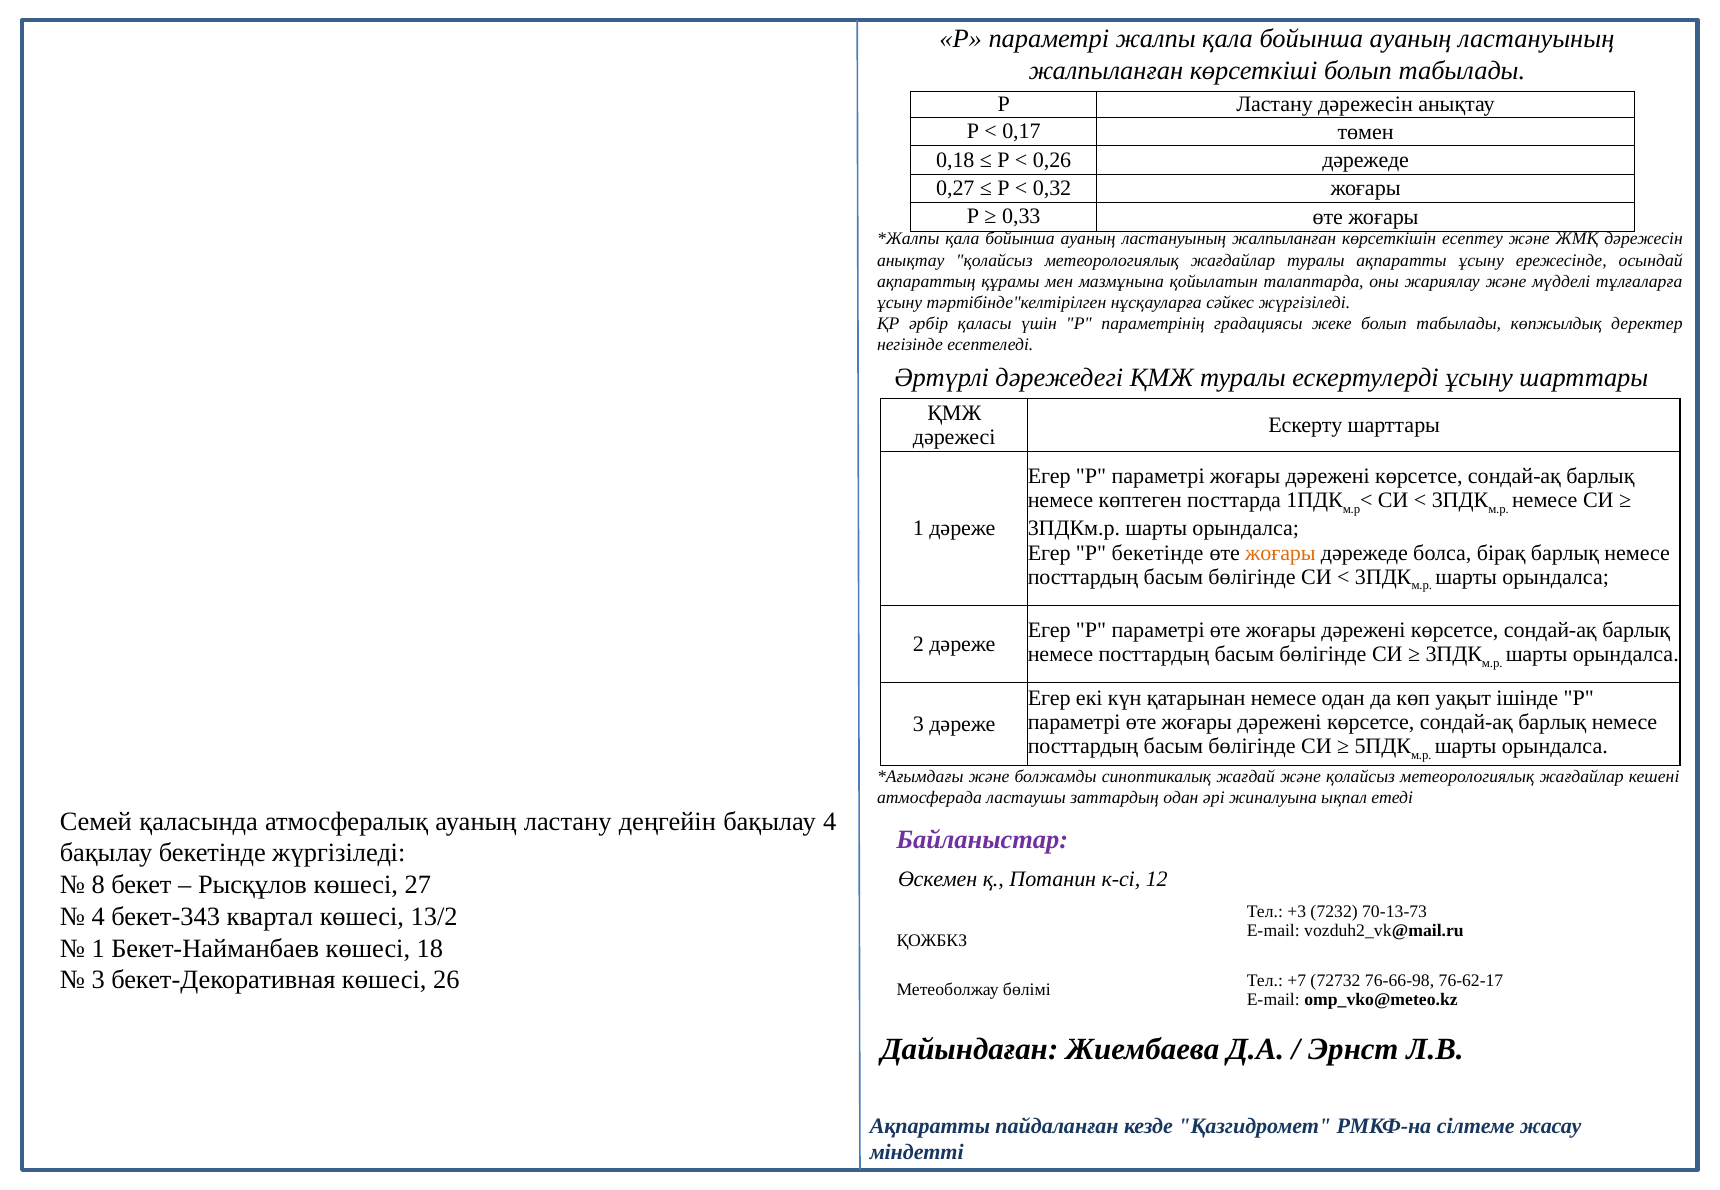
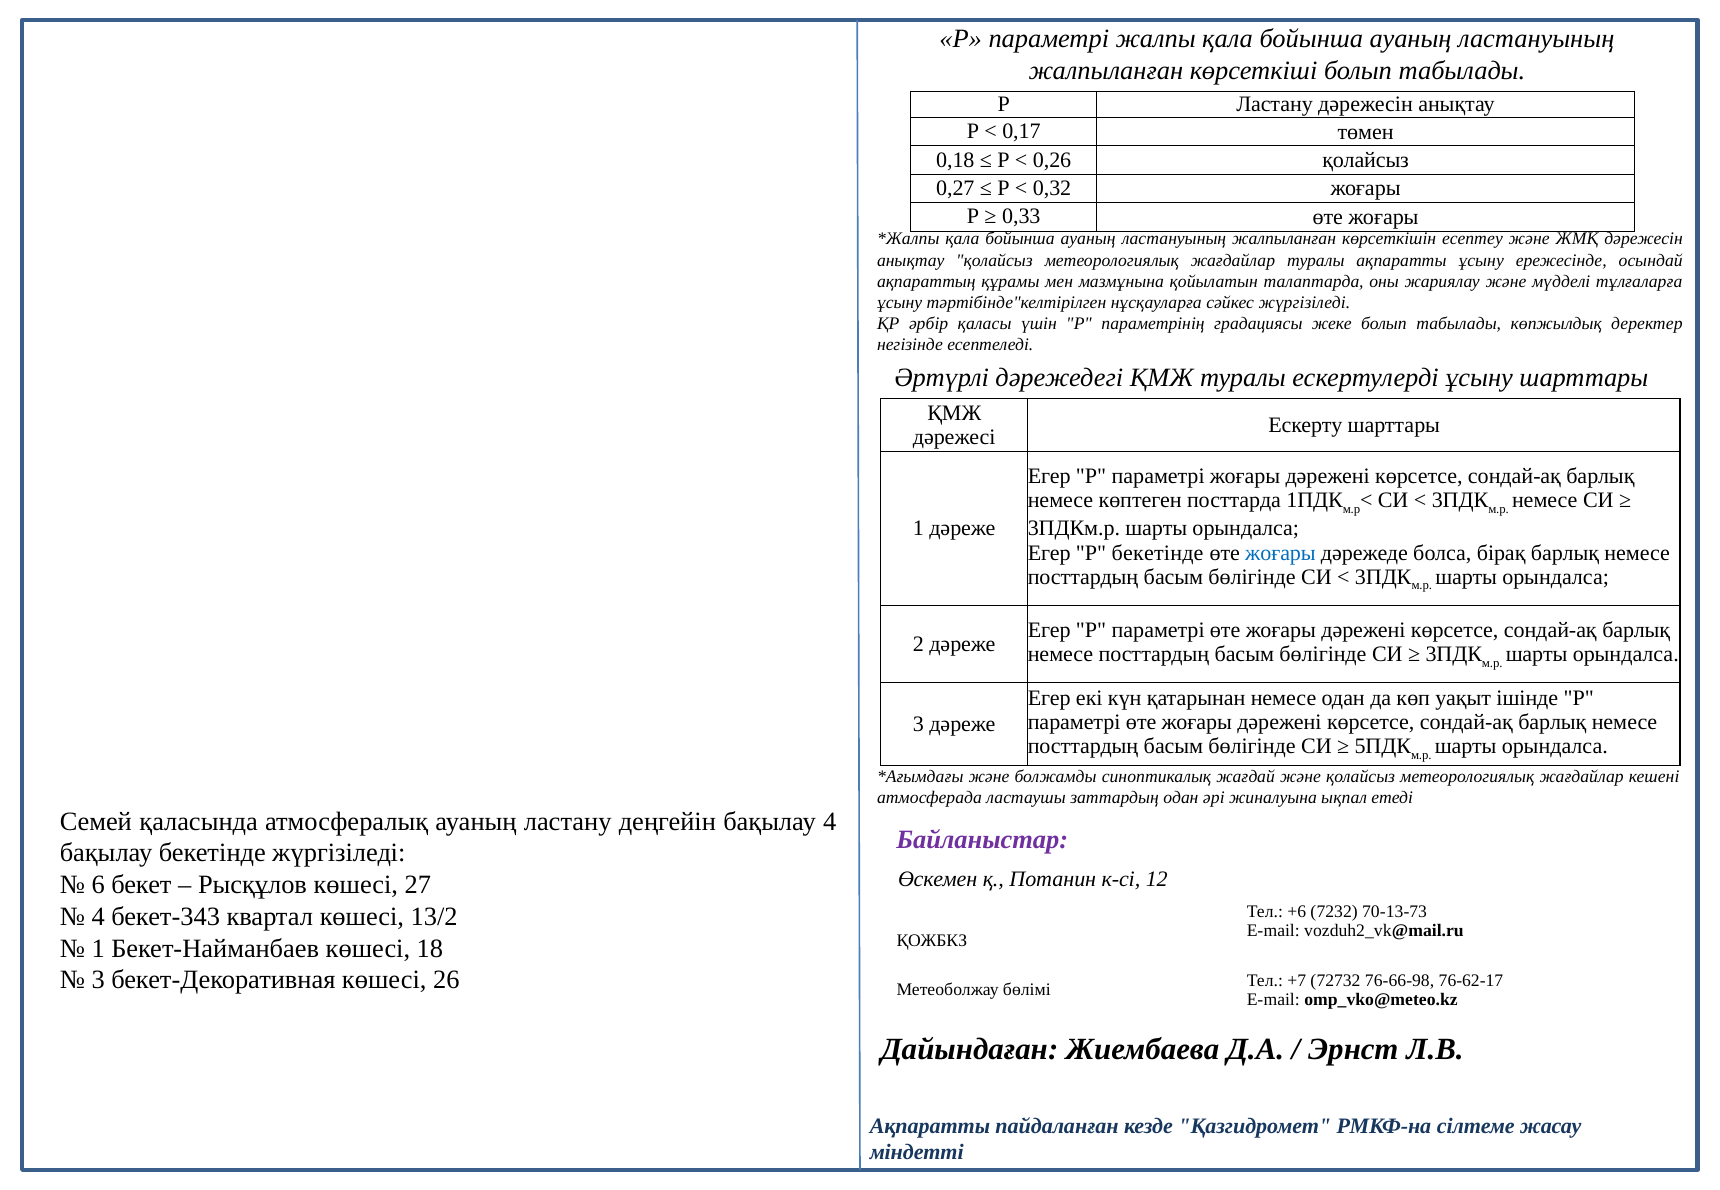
0,26 дәрежеде: дәрежеде -> қолайсыз (1366, 160)
жоғары colour: orange -> blue (1280, 553)
8: 8 -> 6 (98, 885)
+3: +3 -> +6 (1297, 912)
